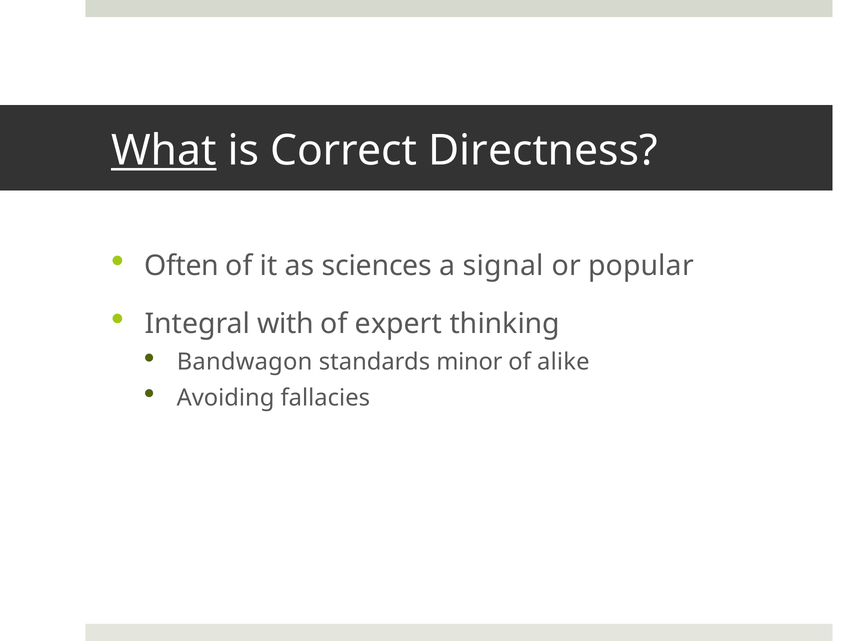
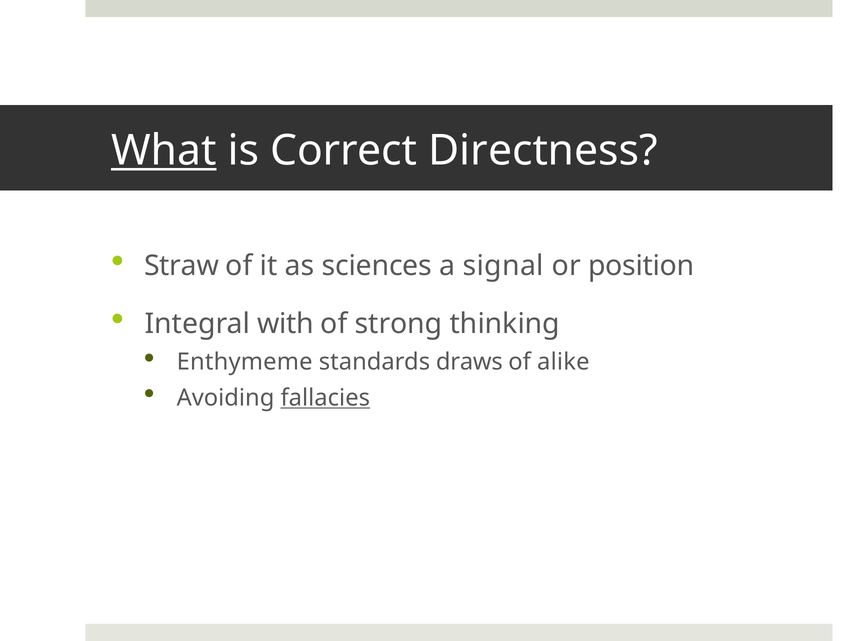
Often: Often -> Straw (182, 266)
popular: popular -> position (641, 266)
expert: expert -> strong (399, 324)
Bandwagon: Bandwagon -> Enthymeme (245, 362)
minor: minor -> draws (469, 362)
fallacies underline: none -> present (325, 397)
